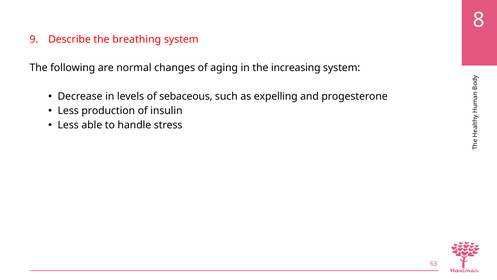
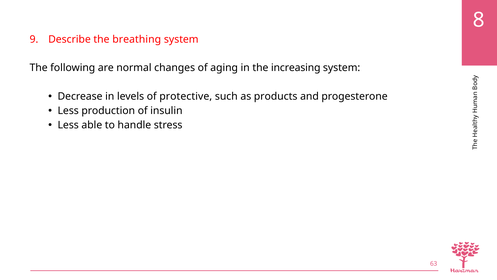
sebaceous: sebaceous -> protective (186, 96)
expelling: expelling -> products (276, 96)
